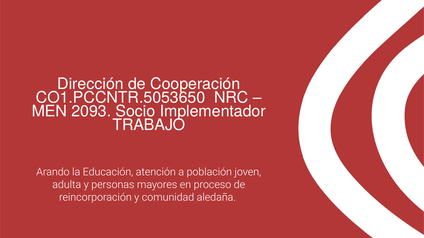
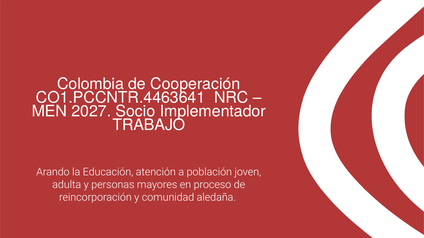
Dirección: Dirección -> Colombia (91, 84)
CO1.PCCNTR.5053650: CO1.PCCNTR.5053650 -> CO1.PCCNTR.4463641 (121, 98)
2093: 2093 -> 2027 (91, 111)
